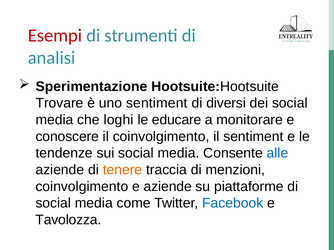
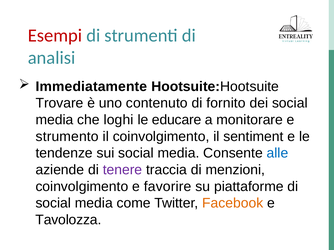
Sperimentazione: Sperimentazione -> Immediatamente (91, 87)
uno sentiment: sentiment -> contenuto (157, 103)
diversi: diversi -> fornito (226, 103)
conoscere: conoscere -> strumento (67, 137)
tenere colour: orange -> purple (122, 170)
e aziende: aziende -> favorire (168, 187)
Facebook colour: blue -> orange (233, 204)
